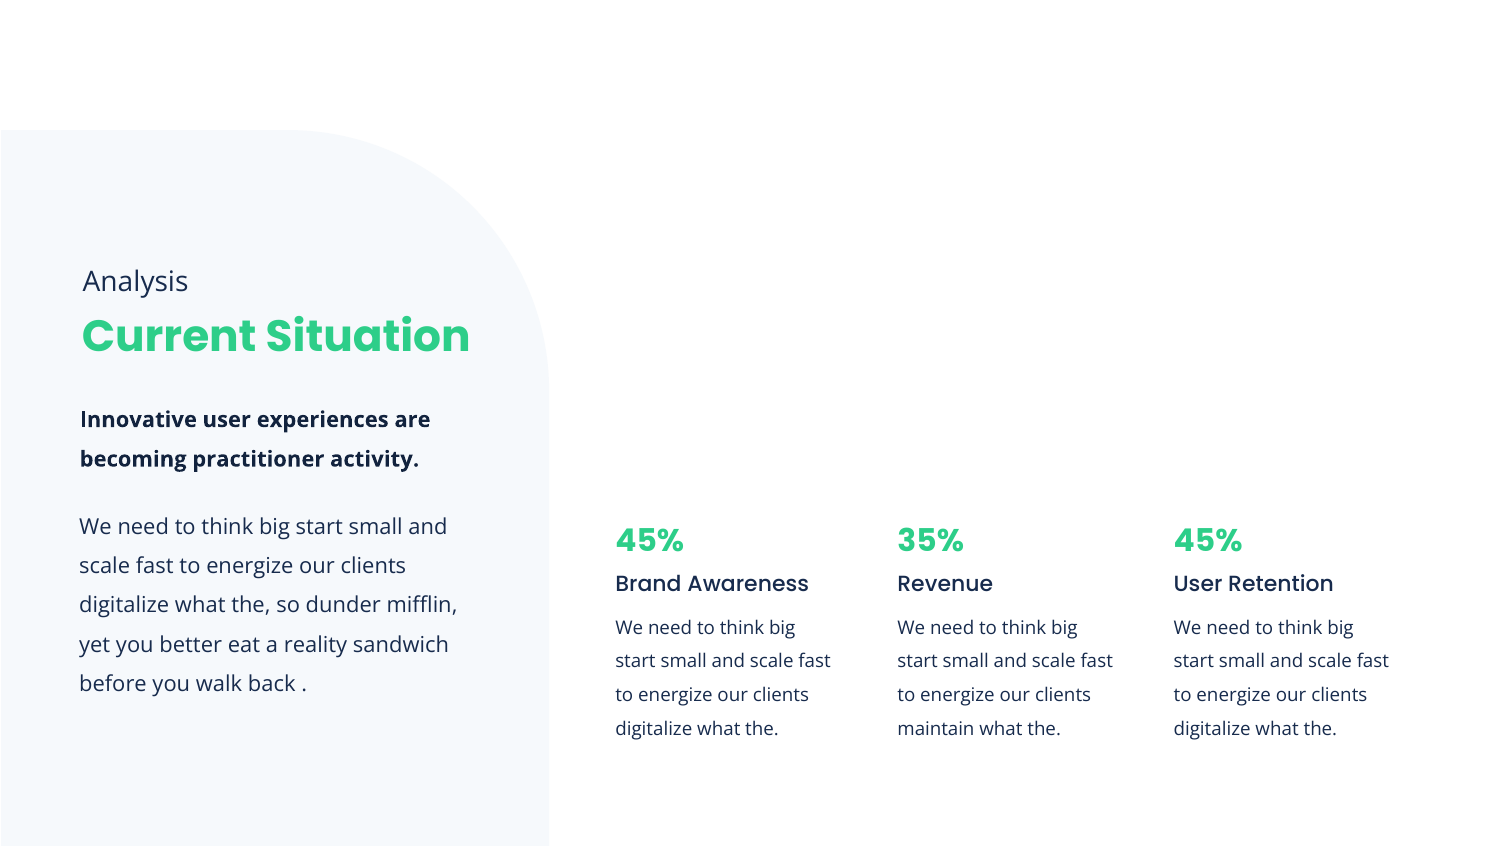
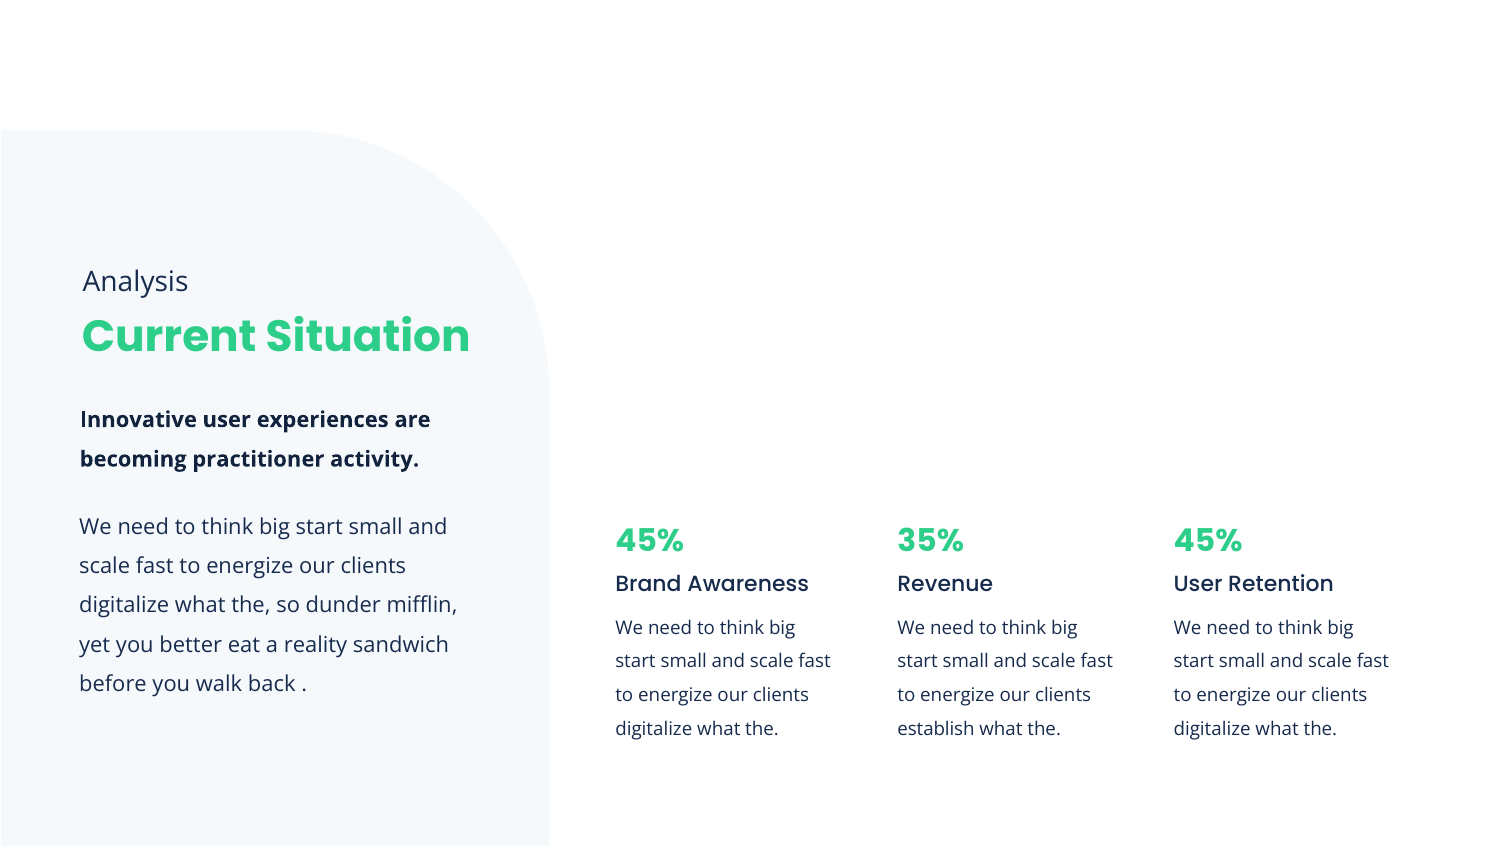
maintain: maintain -> establish (936, 729)
